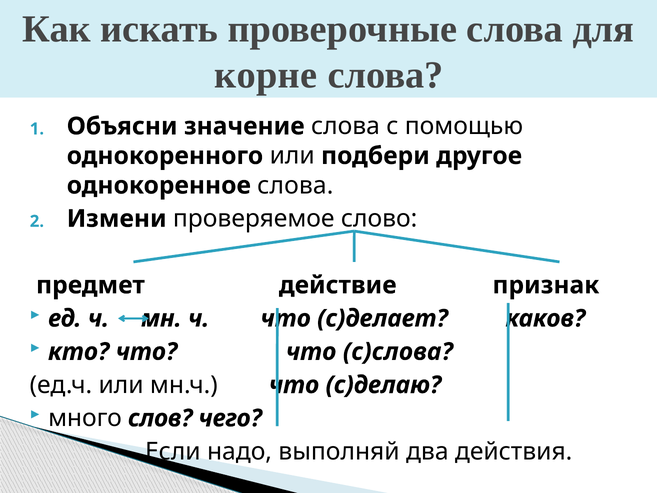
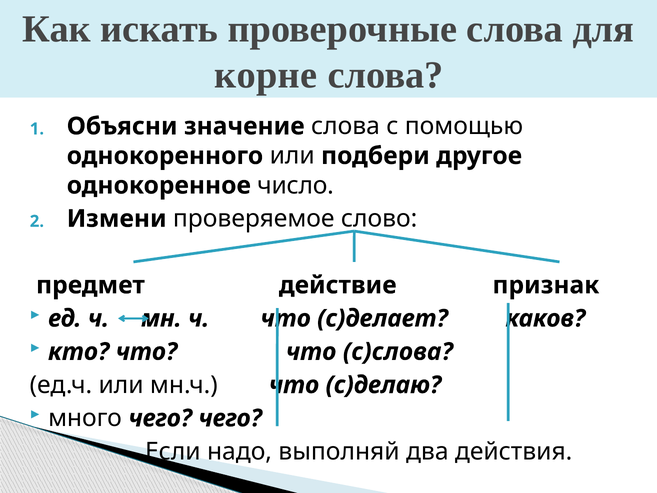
однокоренное слова: слова -> число (296, 185)
много слов: слов -> чего (160, 418)
